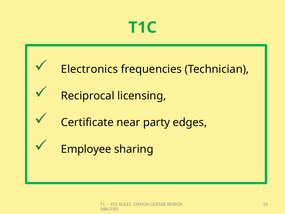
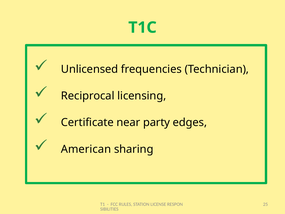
Electronics: Electronics -> Unlicensed (90, 69)
Employee: Employee -> American (86, 149)
